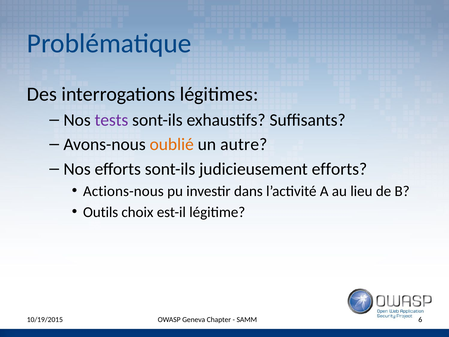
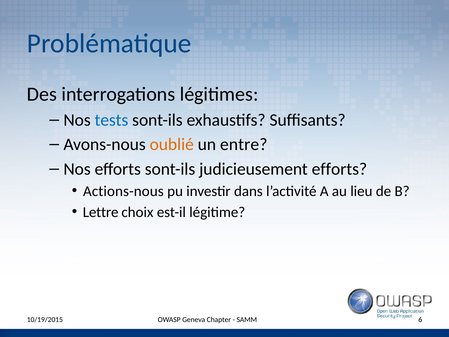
tests colour: purple -> blue (111, 120)
autre: autre -> entre (244, 144)
Outils: Outils -> Lettre (101, 212)
